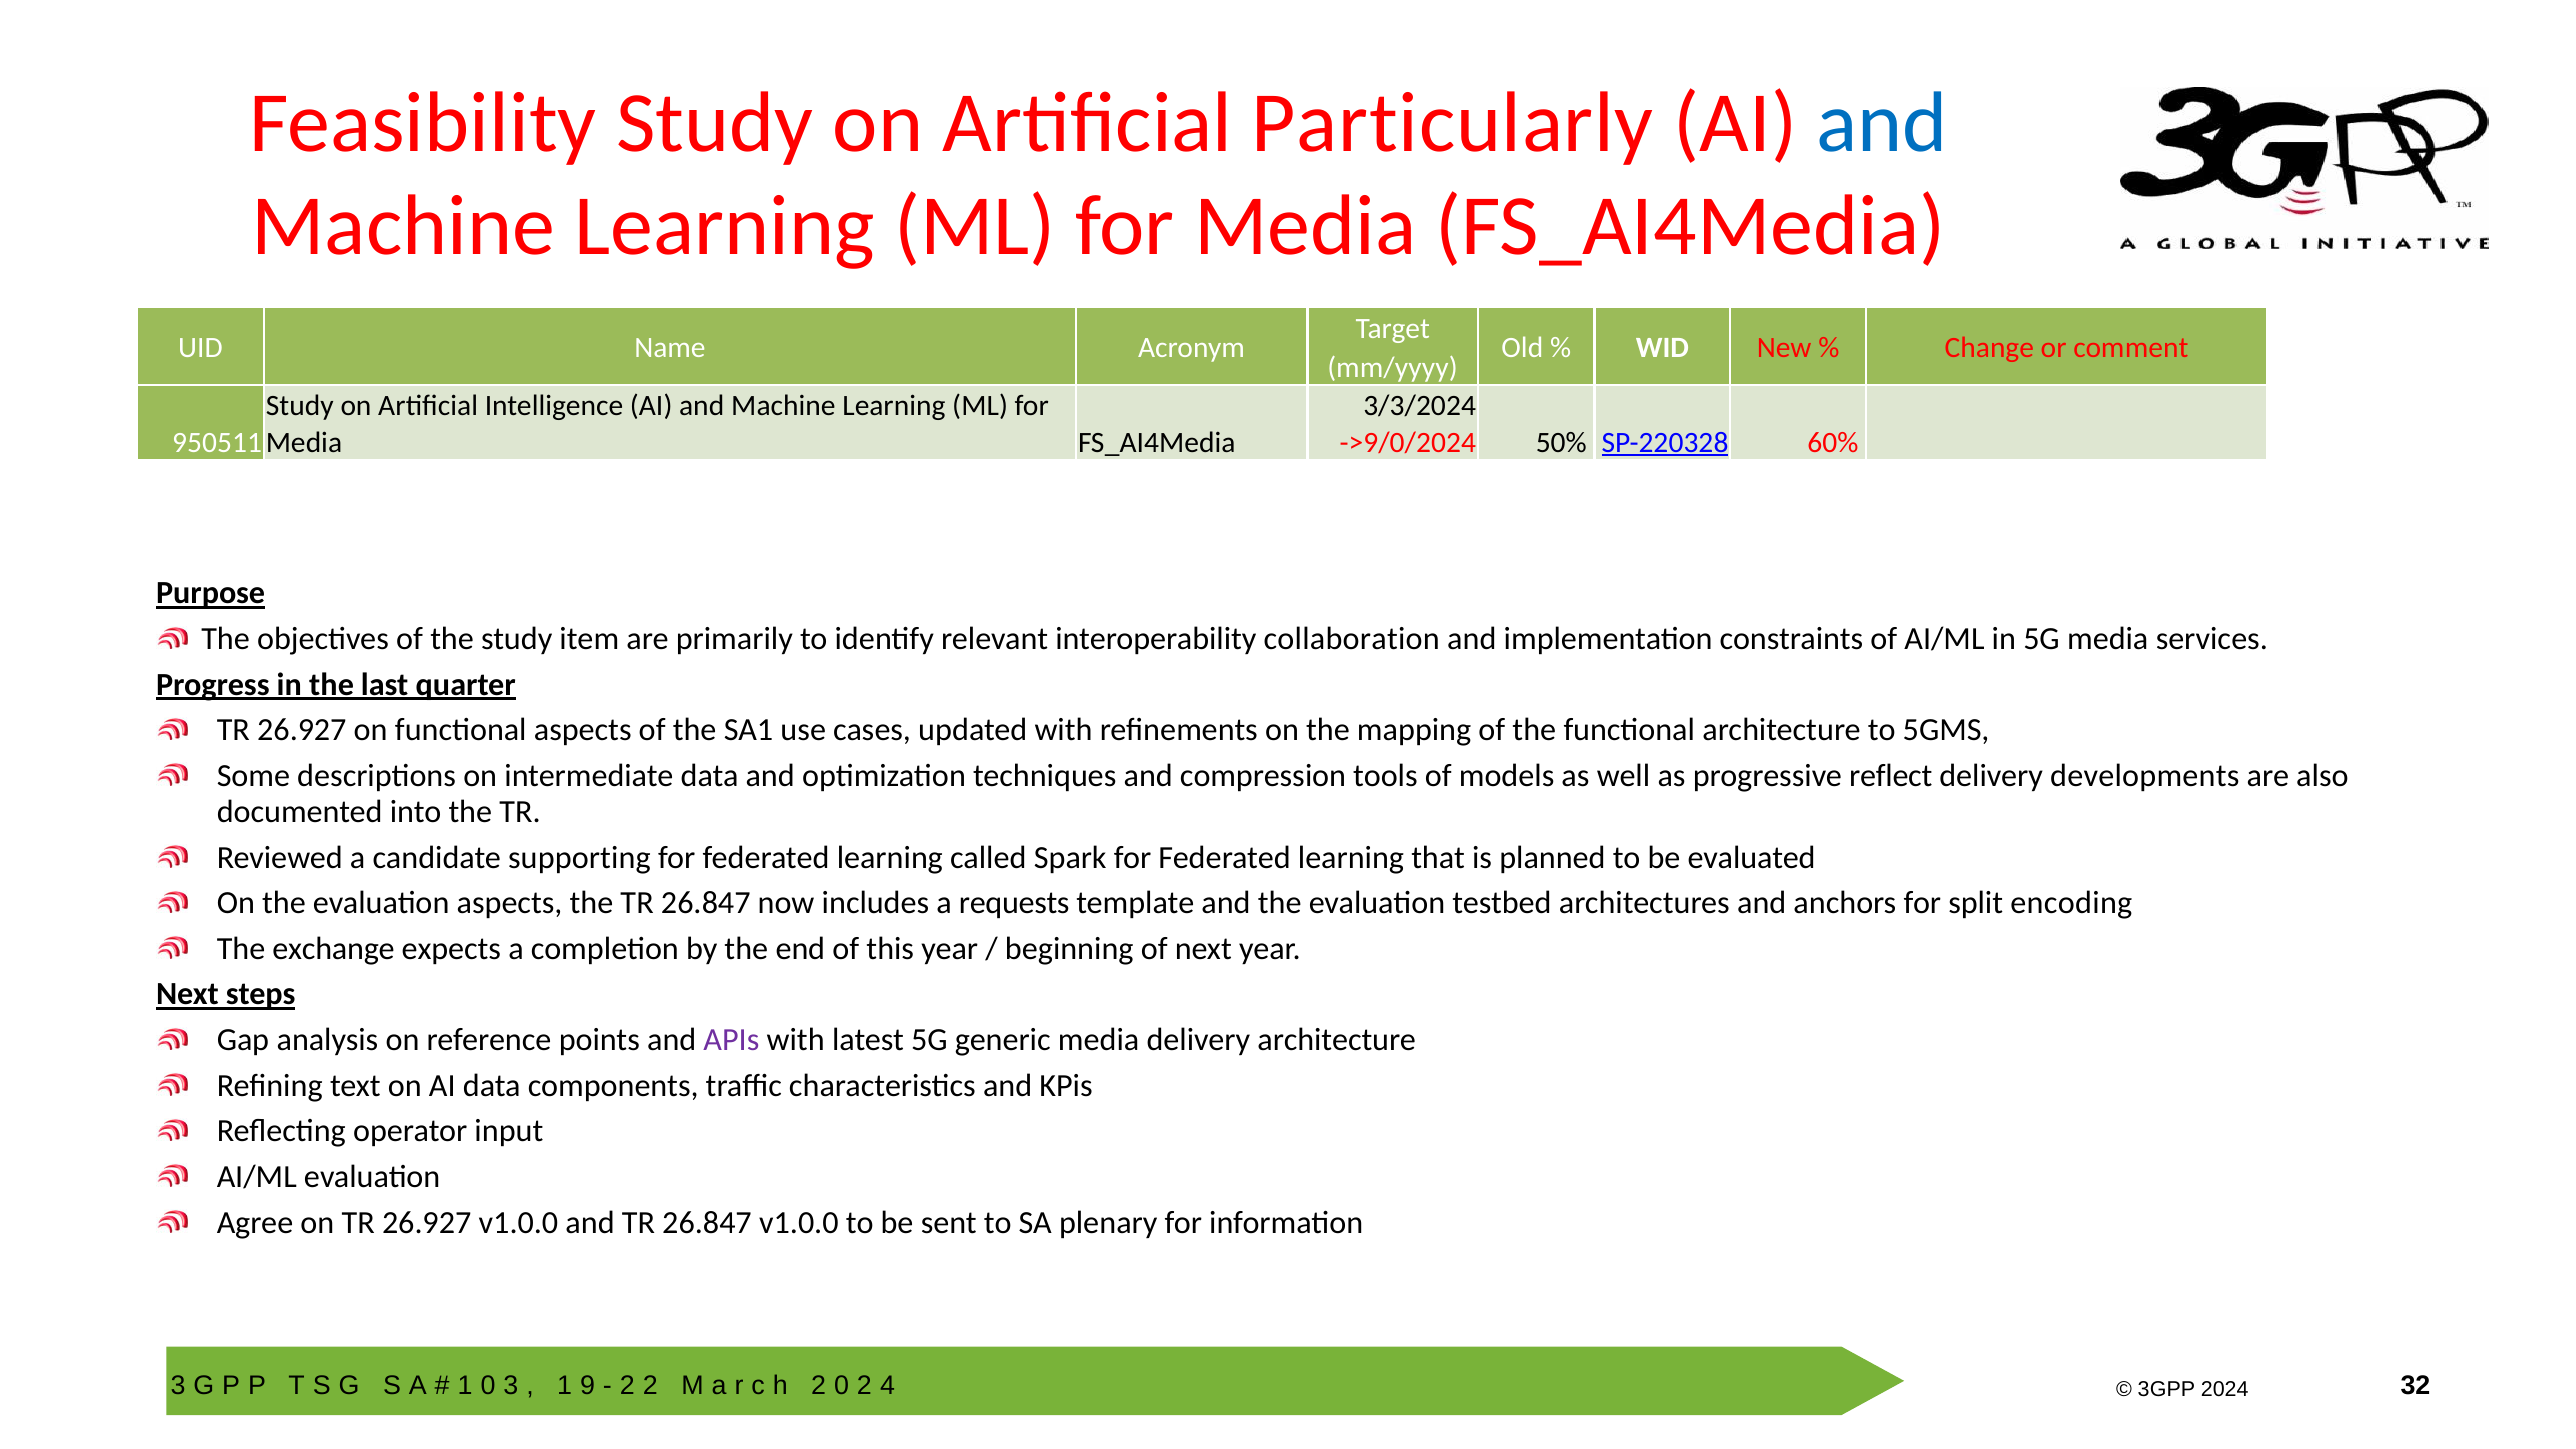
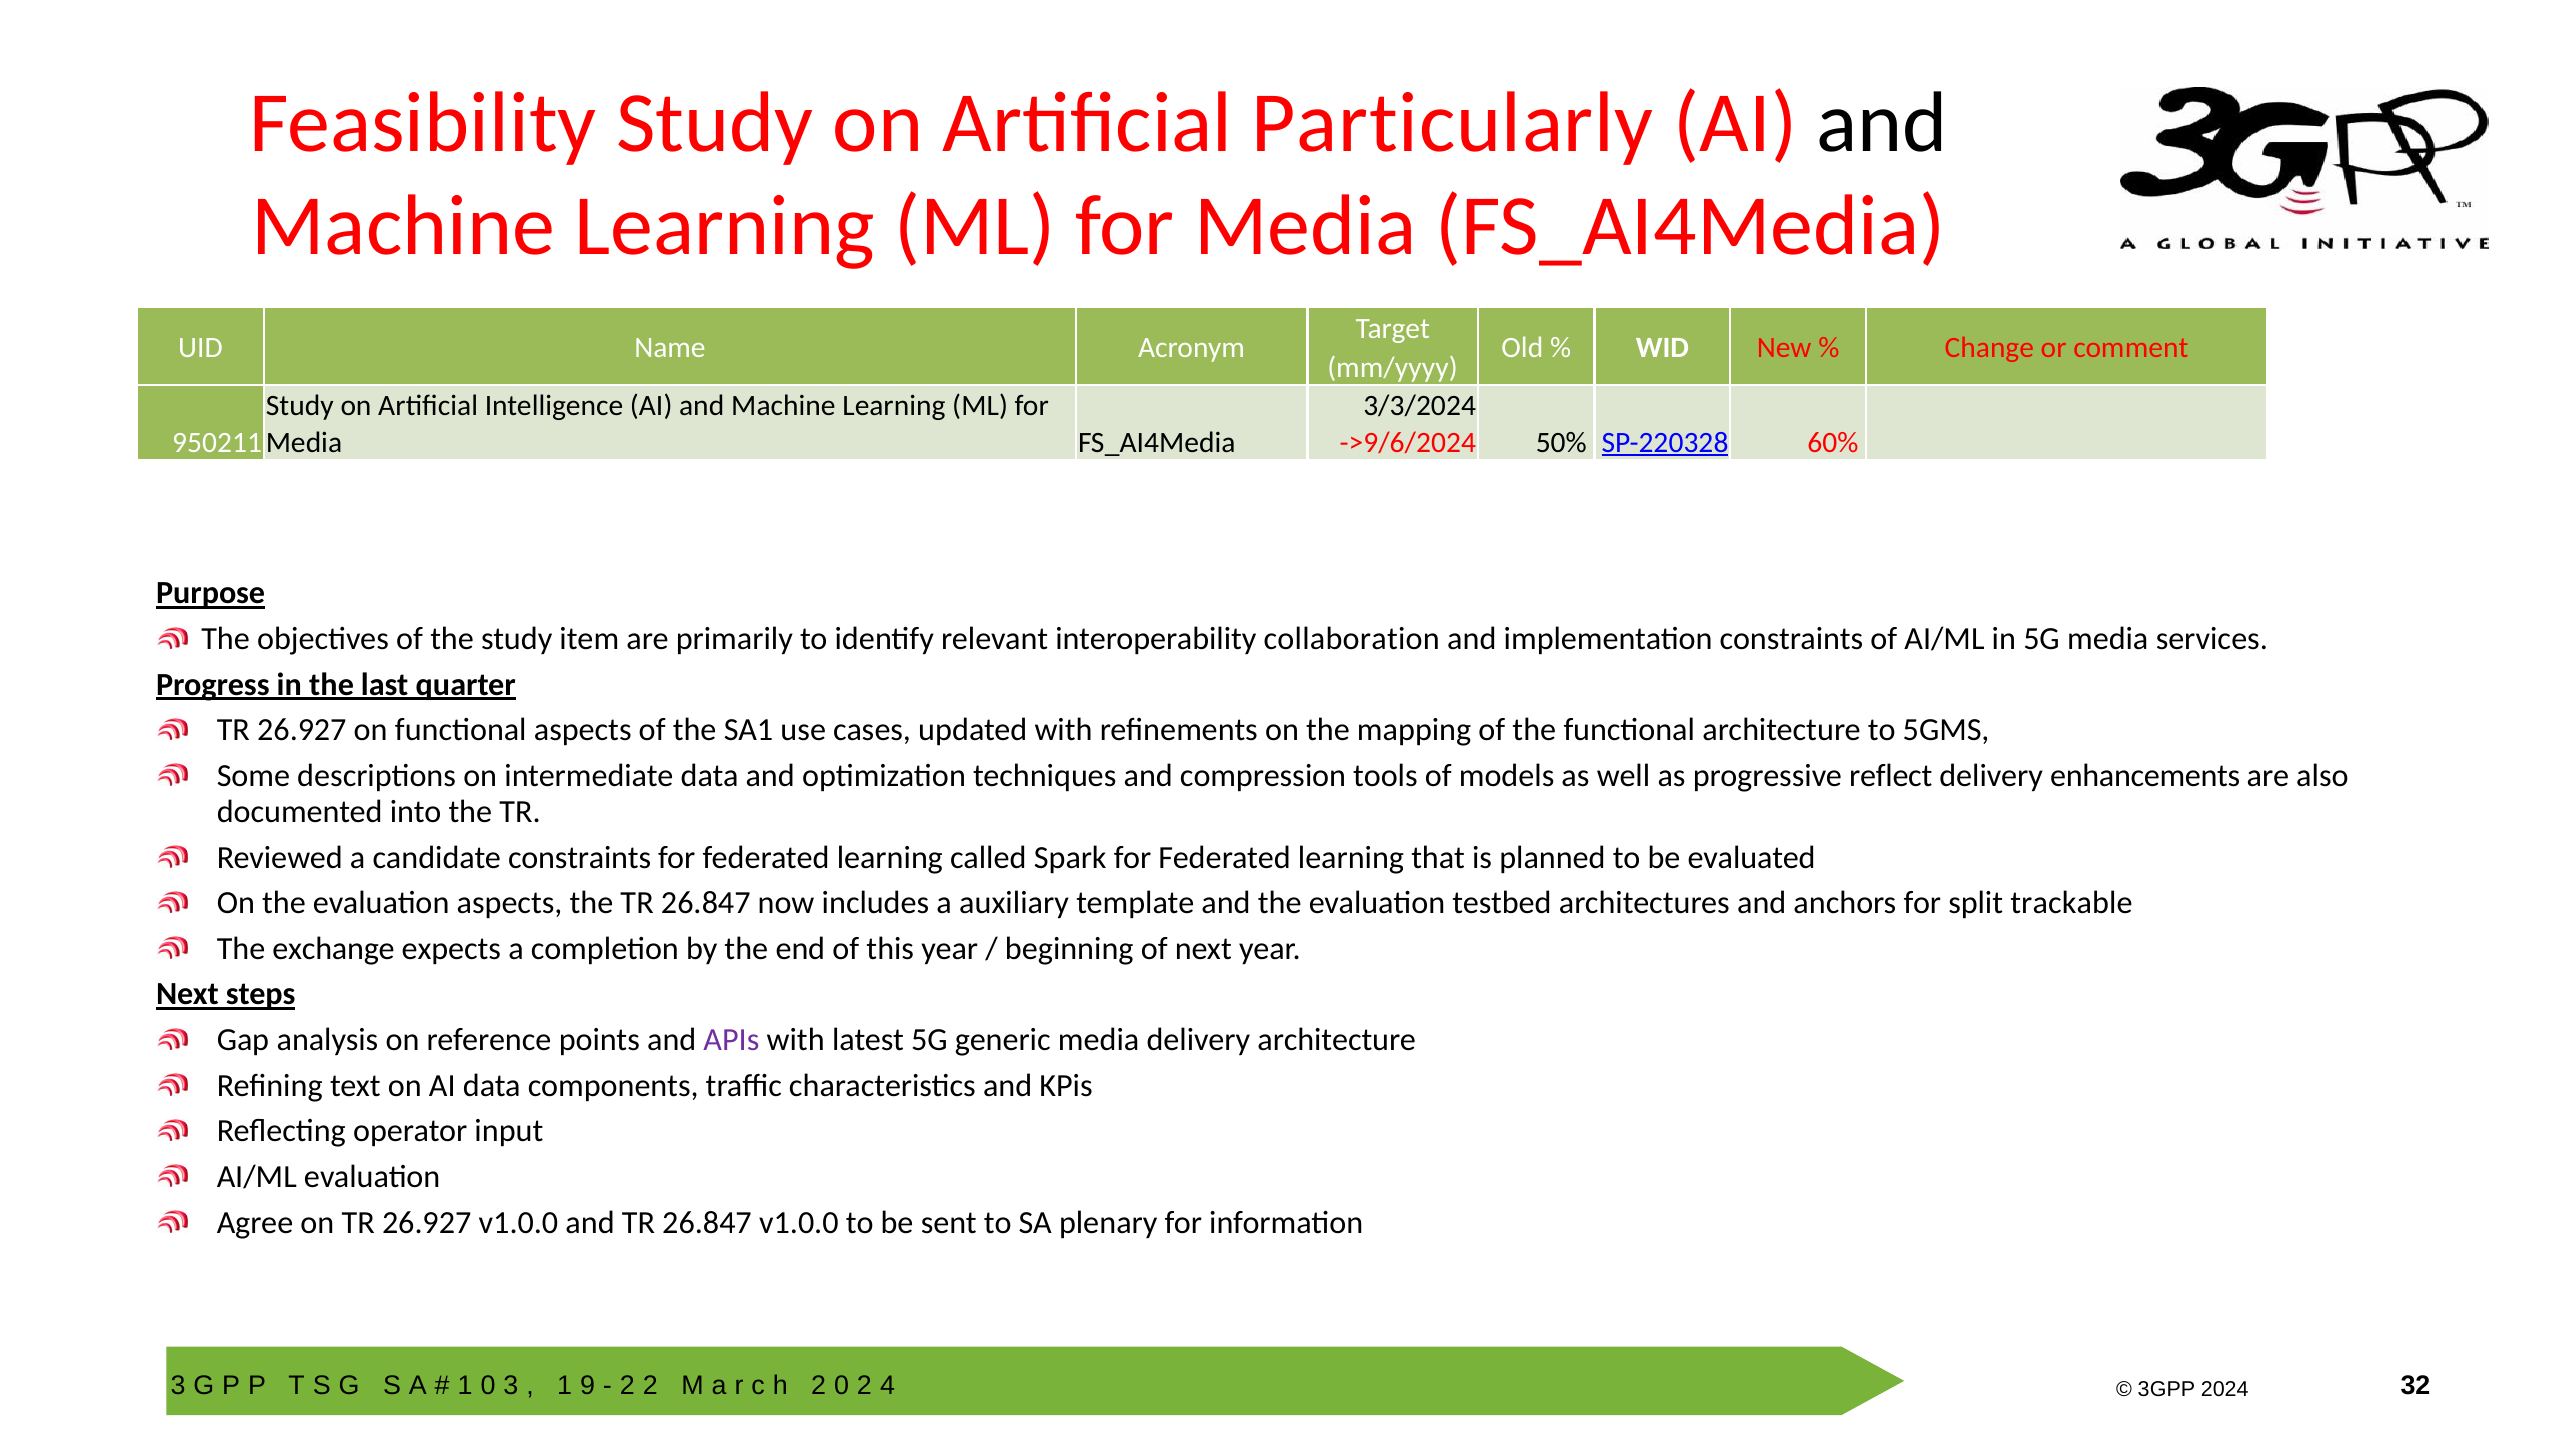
and colour: blue -> black (1882, 123)
950511: 950511 -> 950211 (217, 442)
->9/0/2024: ->9/0/2024 -> ->9/6/2024 (1408, 442)
developments: developments -> enhancements (2145, 776)
candidate supporting: supporting -> constraints (580, 857)
requests: requests -> auxiliary (1014, 903)
encoding: encoding -> trackable (2071, 903)
